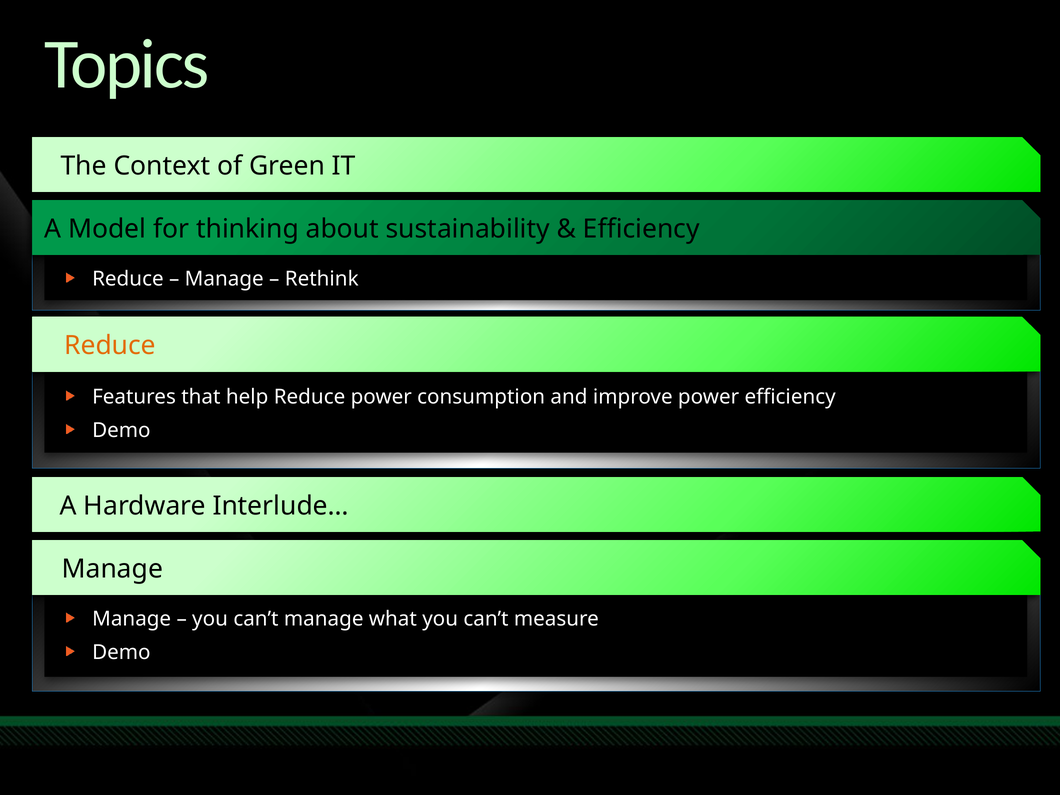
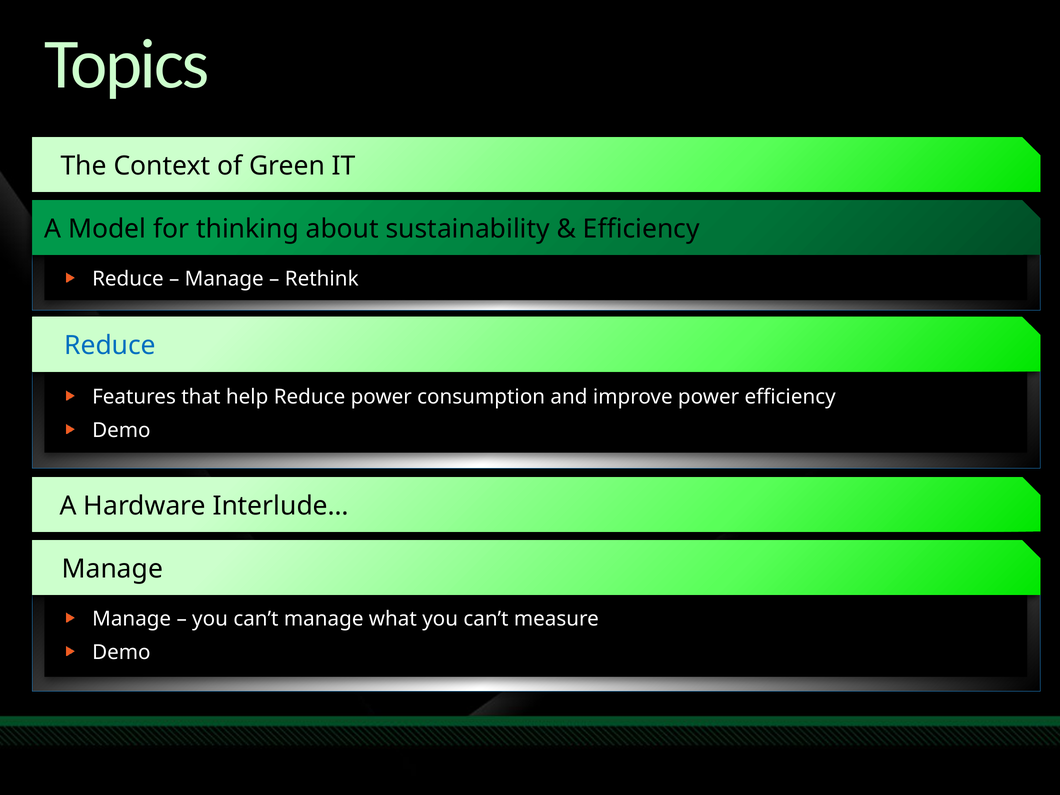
Reduce colour: orange -> blue (110, 346)
